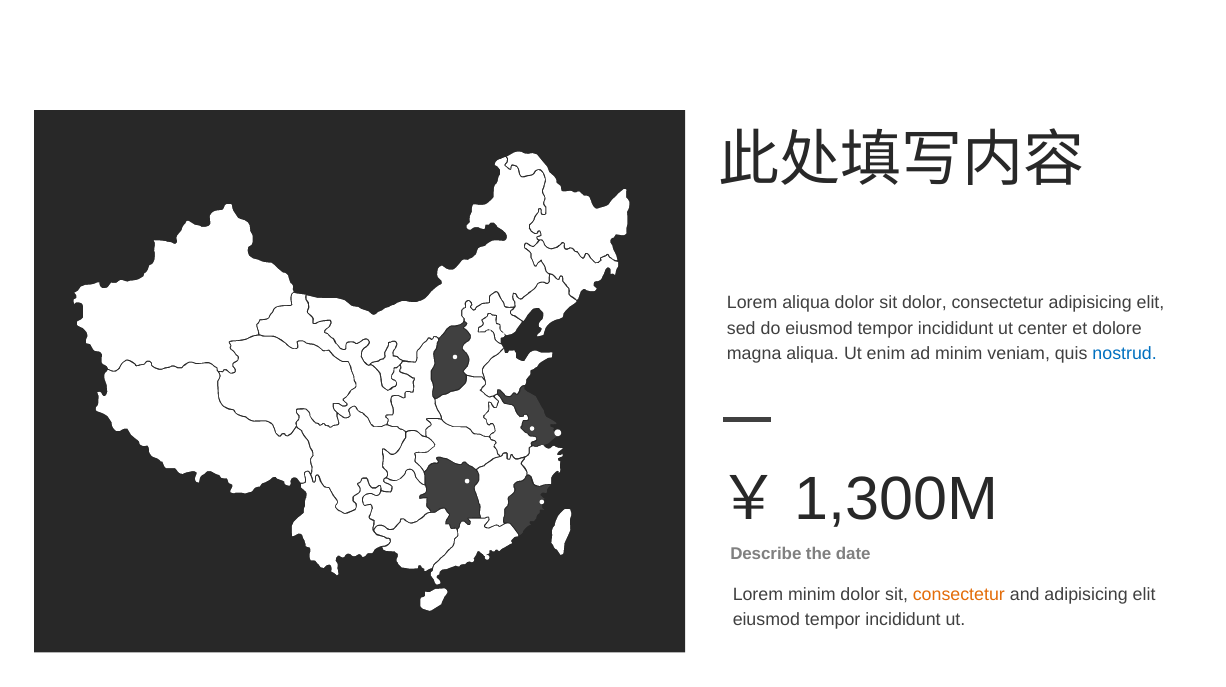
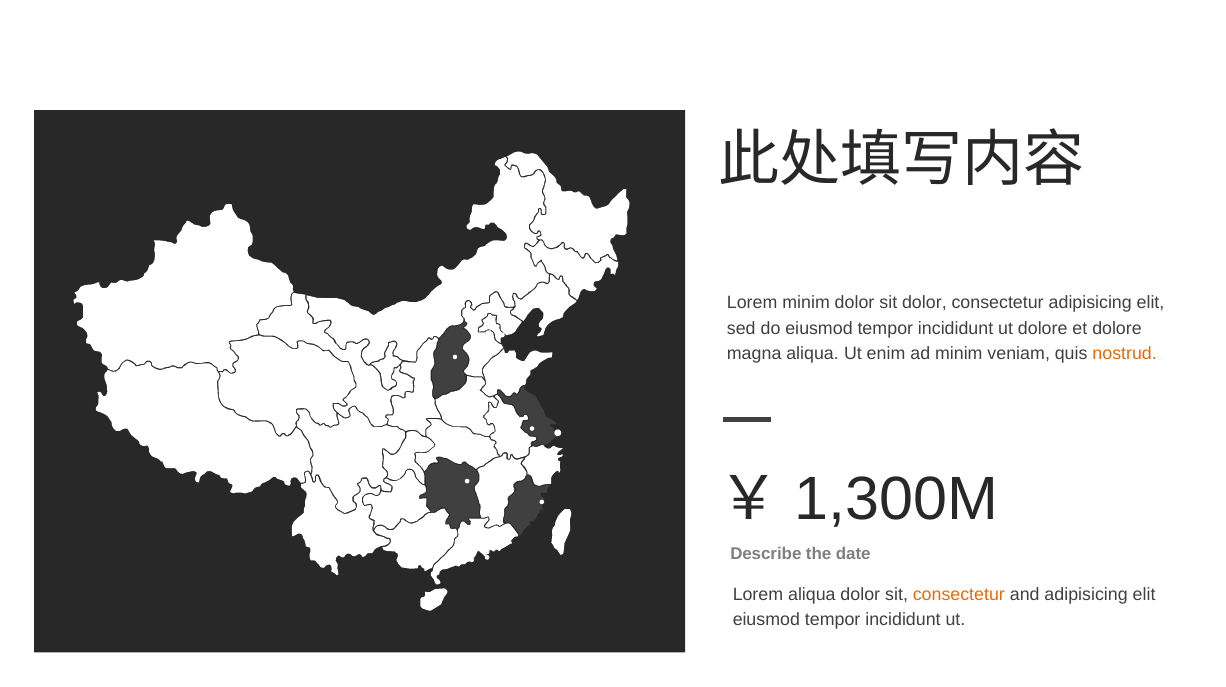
Lorem aliqua: aliqua -> minim (806, 303)
ut center: center -> dolore (1043, 328)
nostrud colour: blue -> orange (1125, 354)
Lorem minim: minim -> aliqua (812, 594)
